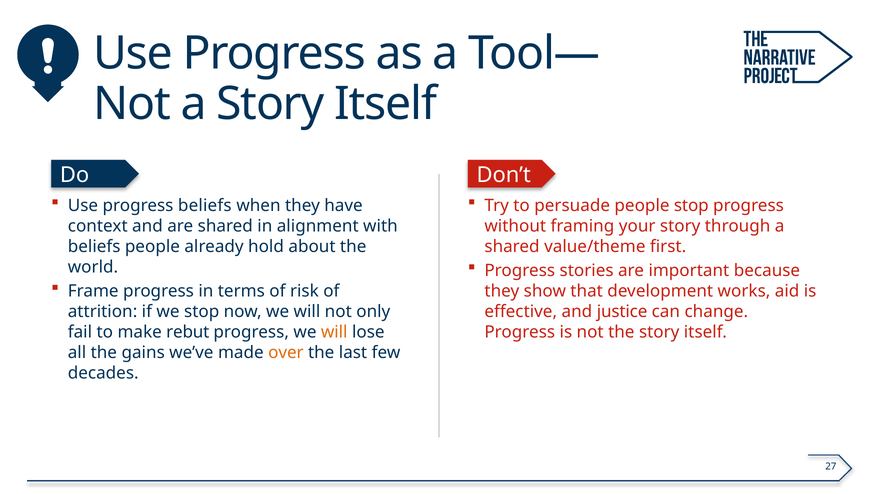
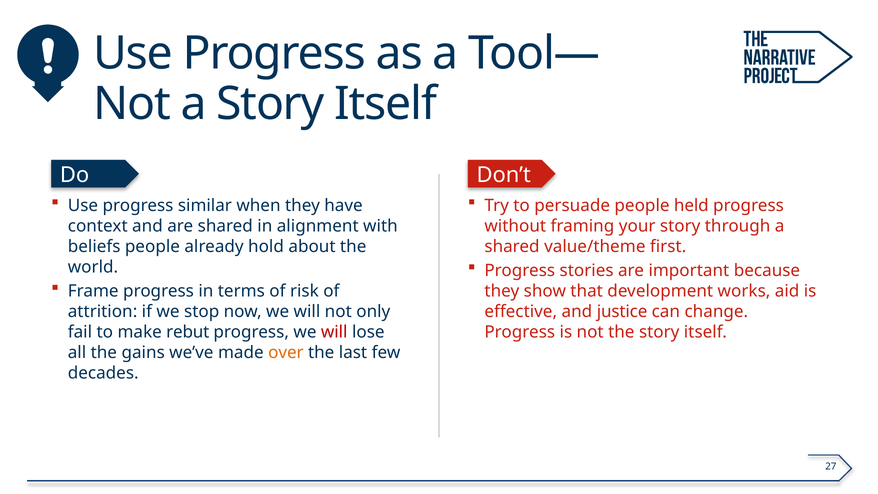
progress beliefs: beliefs -> similar (205, 206)
people stop: stop -> held (691, 206)
will colour: orange -> red (334, 332)
